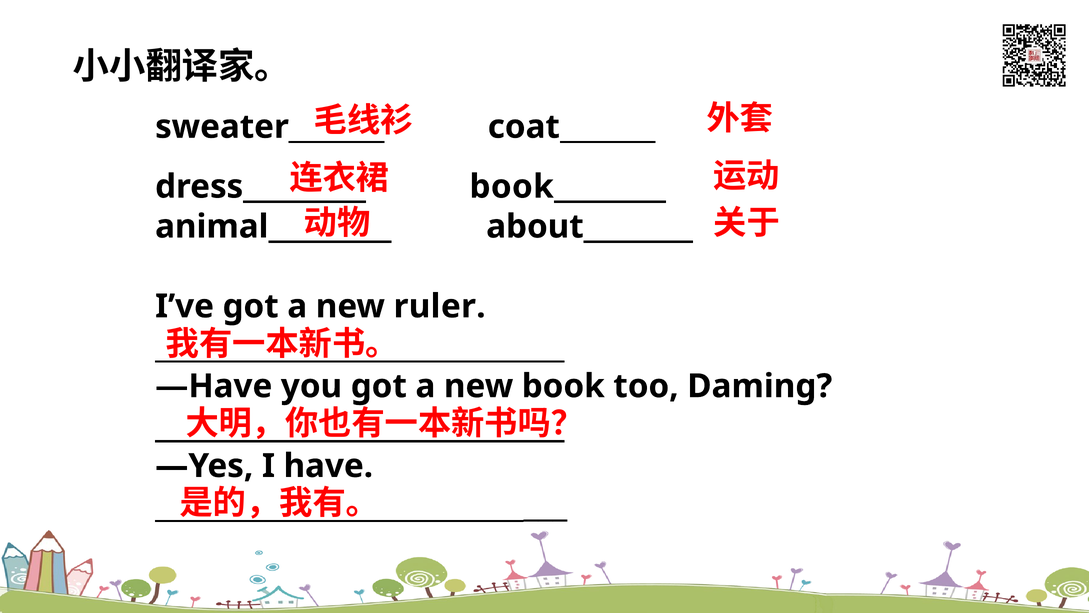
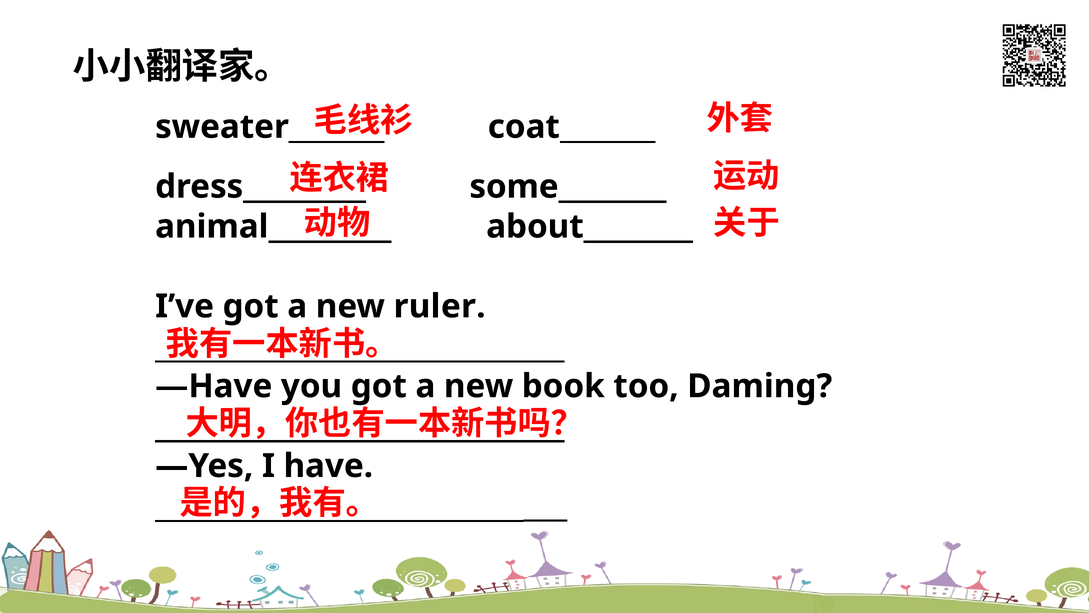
book________: book________ -> some________ (568, 187)
